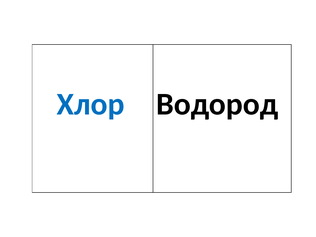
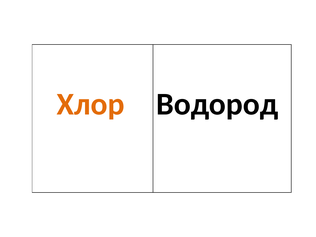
Хлор colour: blue -> orange (91, 104)
